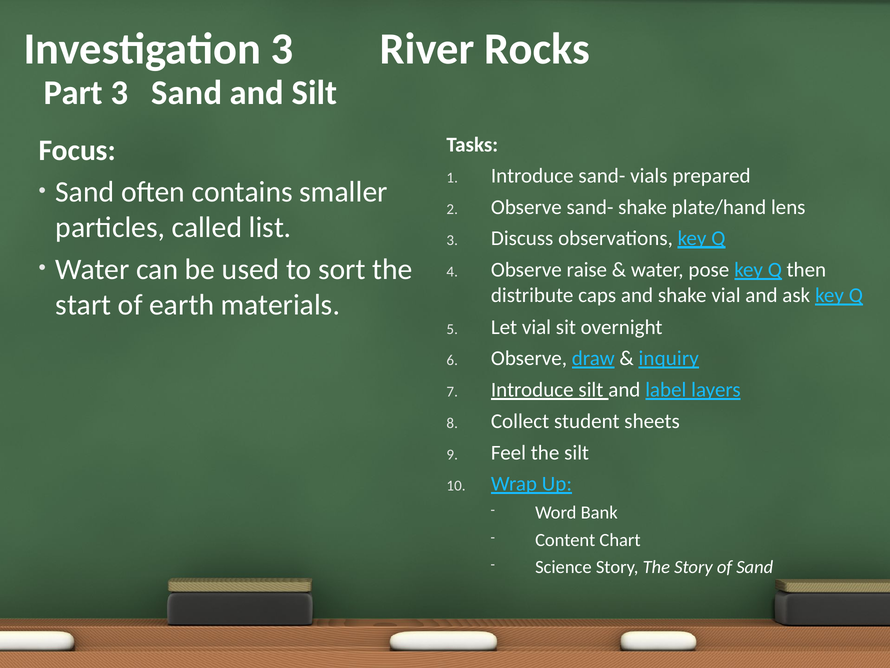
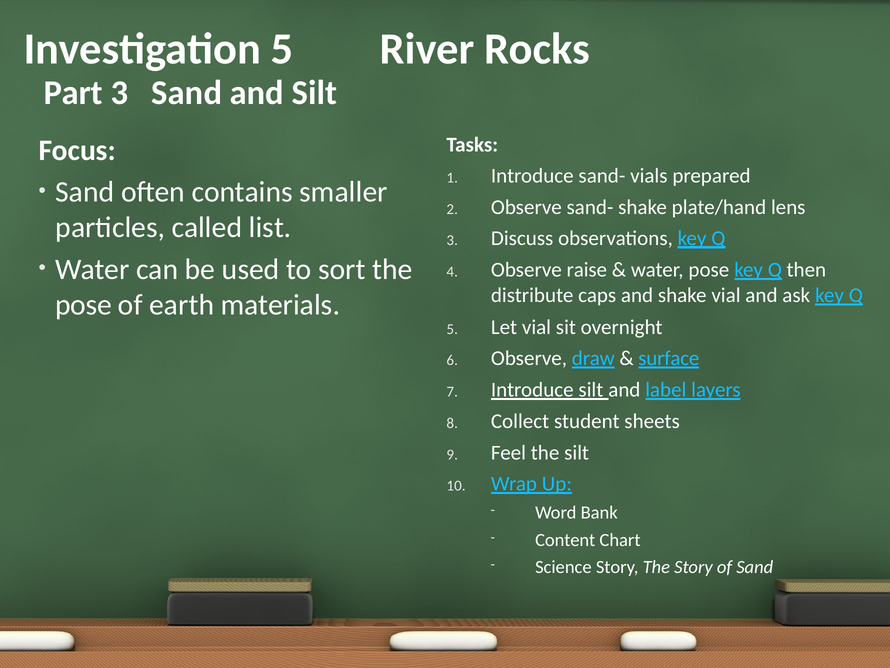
Investigation 3: 3 -> 5 (282, 49)
start: start -> pose (83, 305)
inquiry: inquiry -> surface (669, 358)
